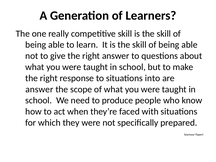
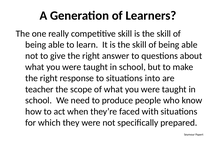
answer: answer -> teacher (39, 89)
